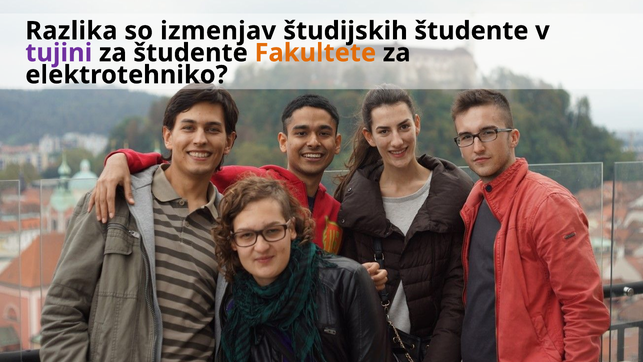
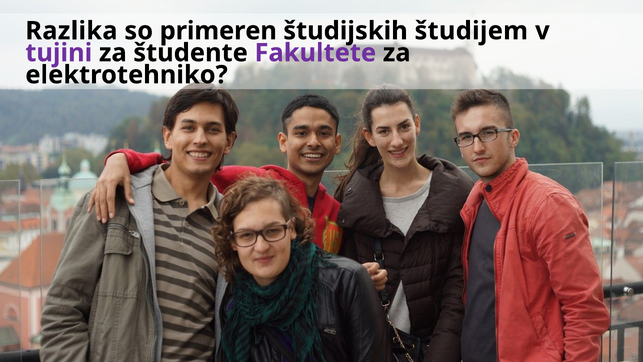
izmenjav: izmenjav -> primeren (218, 31)
študijskih študente: študente -> študijem (471, 31)
Fakultete colour: orange -> purple (315, 53)
